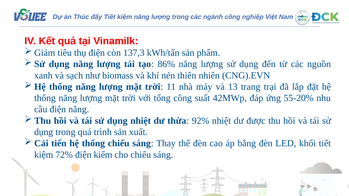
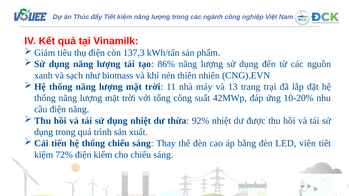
55-20%: 55-20% -> 10-20% (299, 98)
khối: khối -> viên (307, 144)
